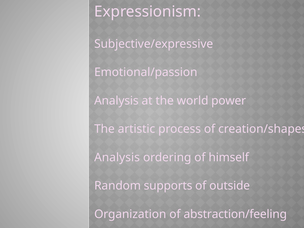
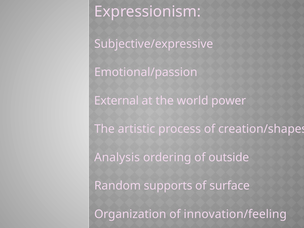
Analysis: Analysis -> External (116, 101)
himself: himself -> outside (229, 157)
outside: outside -> surface (230, 186)
abstraction/feeling: abstraction/feeling -> innovation/feeling (235, 214)
